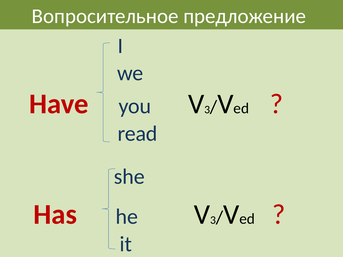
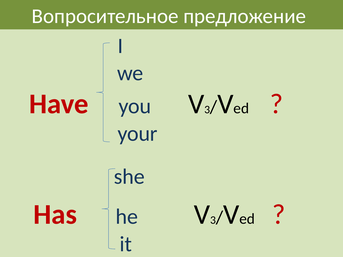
read: read -> your (137, 134)
